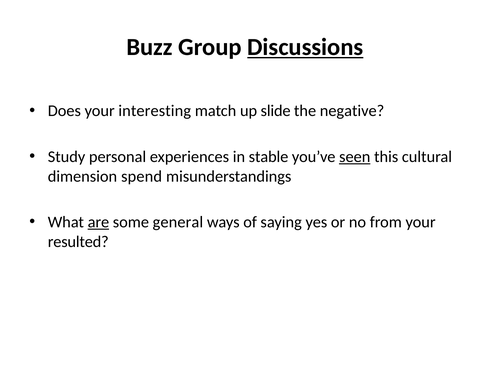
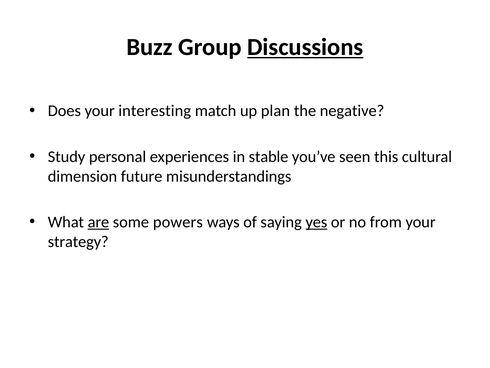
slide: slide -> plan (275, 111)
seen underline: present -> none (355, 156)
spend: spend -> future (142, 176)
general: general -> powers (178, 222)
yes underline: none -> present (316, 222)
resulted: resulted -> strategy (78, 241)
